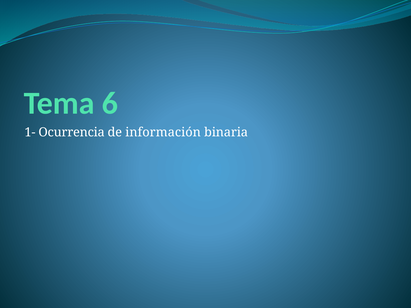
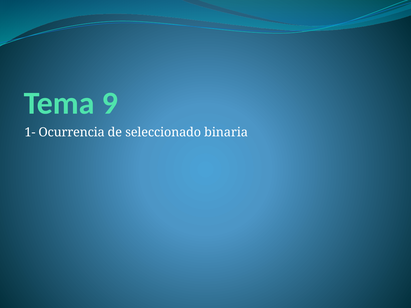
6: 6 -> 9 (110, 103)
información: información -> seleccionado (163, 132)
